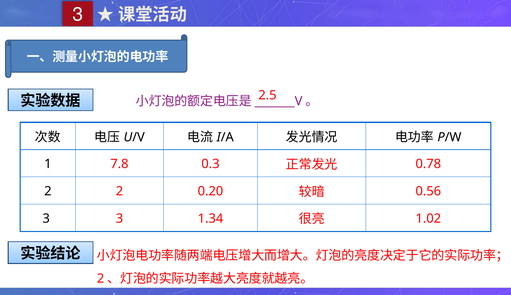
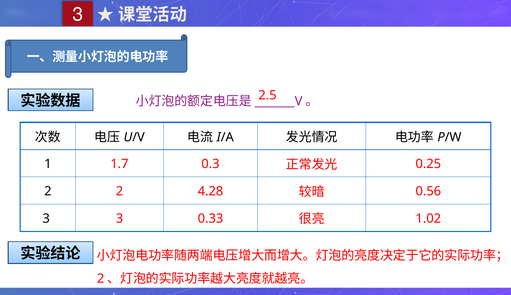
7.8: 7.8 -> 1.7 (119, 164)
0.78: 0.78 -> 0.25 (428, 164)
0.20: 0.20 -> 4.28 (210, 191)
1.34: 1.34 -> 0.33 (210, 218)
